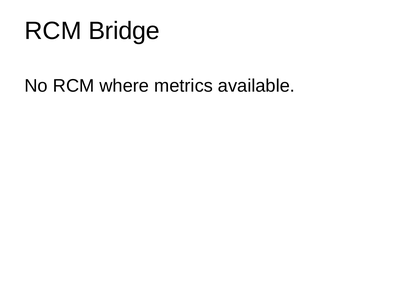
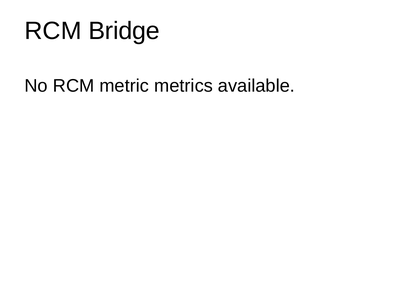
where: where -> metric (124, 86)
